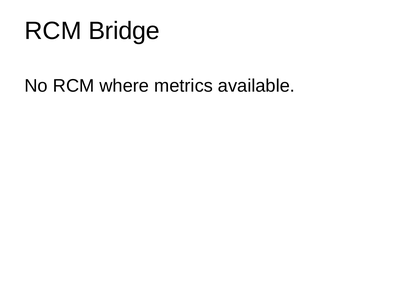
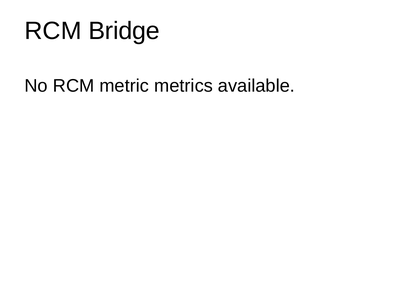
where: where -> metric (124, 86)
